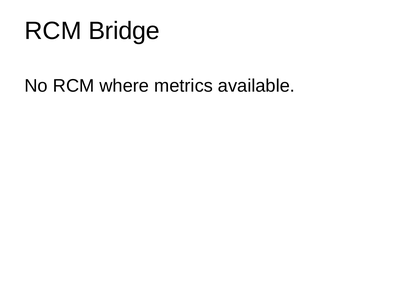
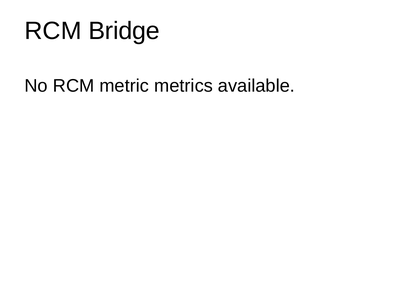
where: where -> metric (124, 86)
